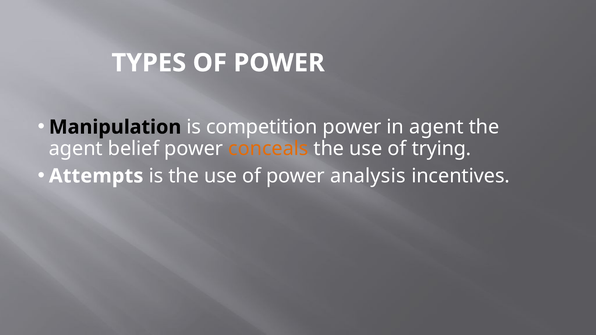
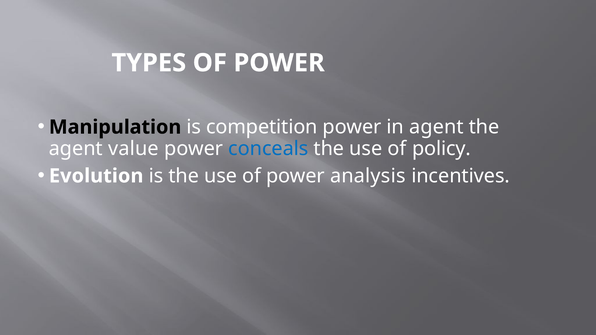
belief: belief -> value (133, 149)
conceals colour: orange -> blue (268, 149)
trying: trying -> policy (442, 149)
Attempts: Attempts -> Evolution (96, 176)
